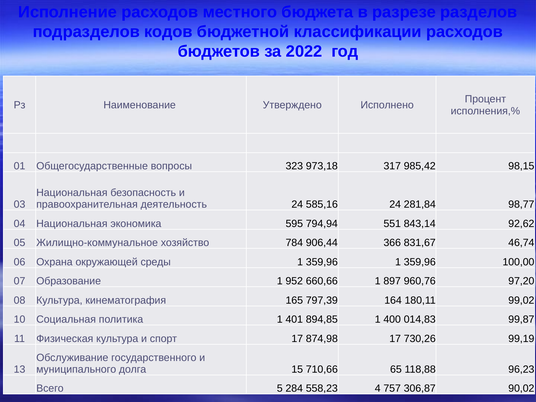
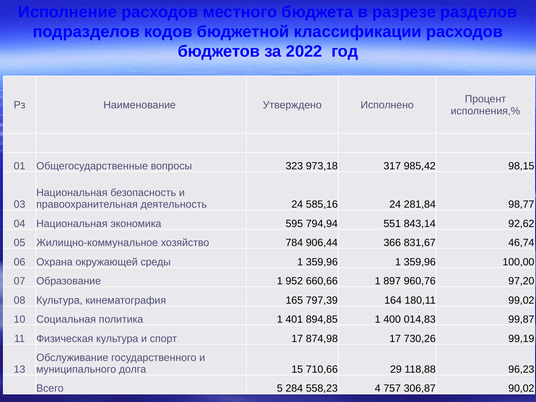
65: 65 -> 29 (396, 369)
